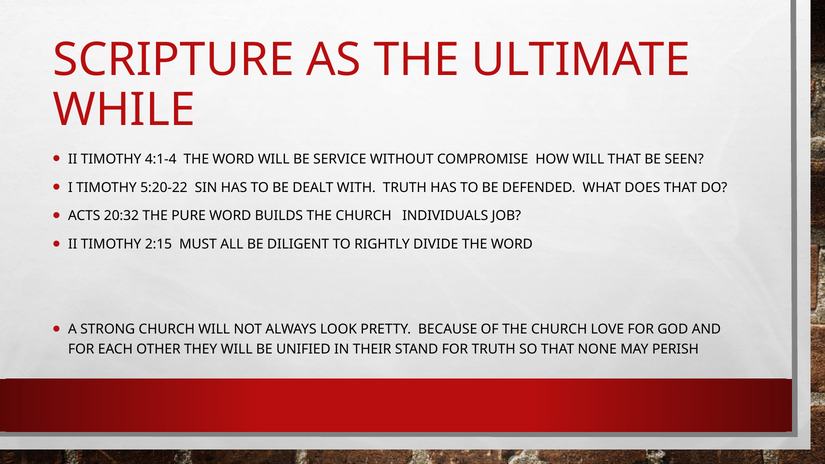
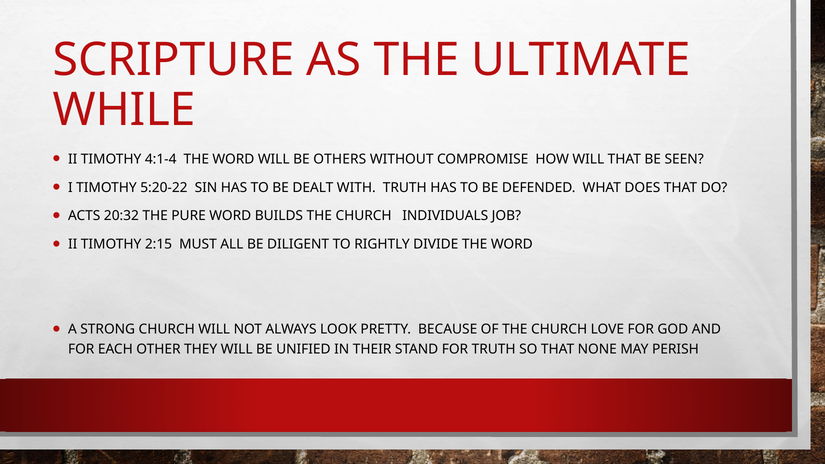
SERVICE: SERVICE -> OTHERS (340, 159)
